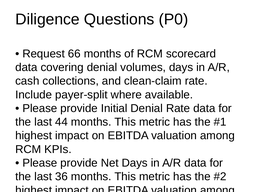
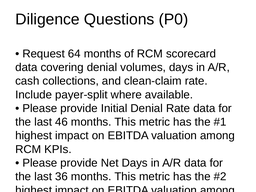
66: 66 -> 64 (74, 54)
44: 44 -> 46 (61, 122)
